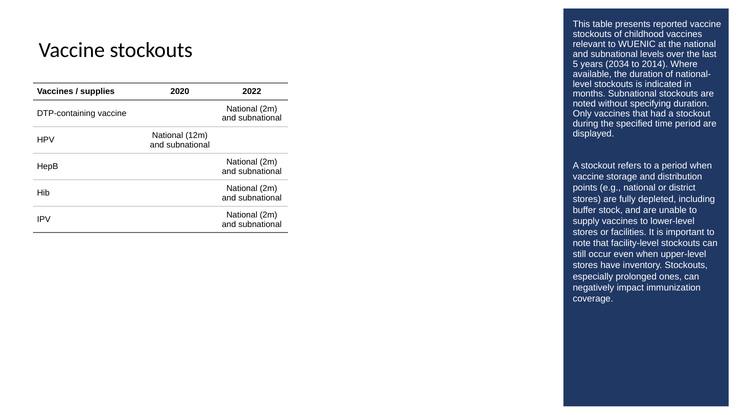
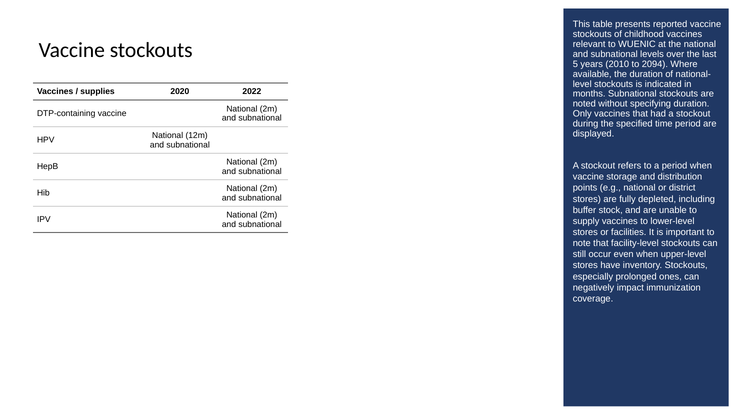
2034: 2034 -> 2010 (617, 64)
2014: 2014 -> 2094 (655, 64)
